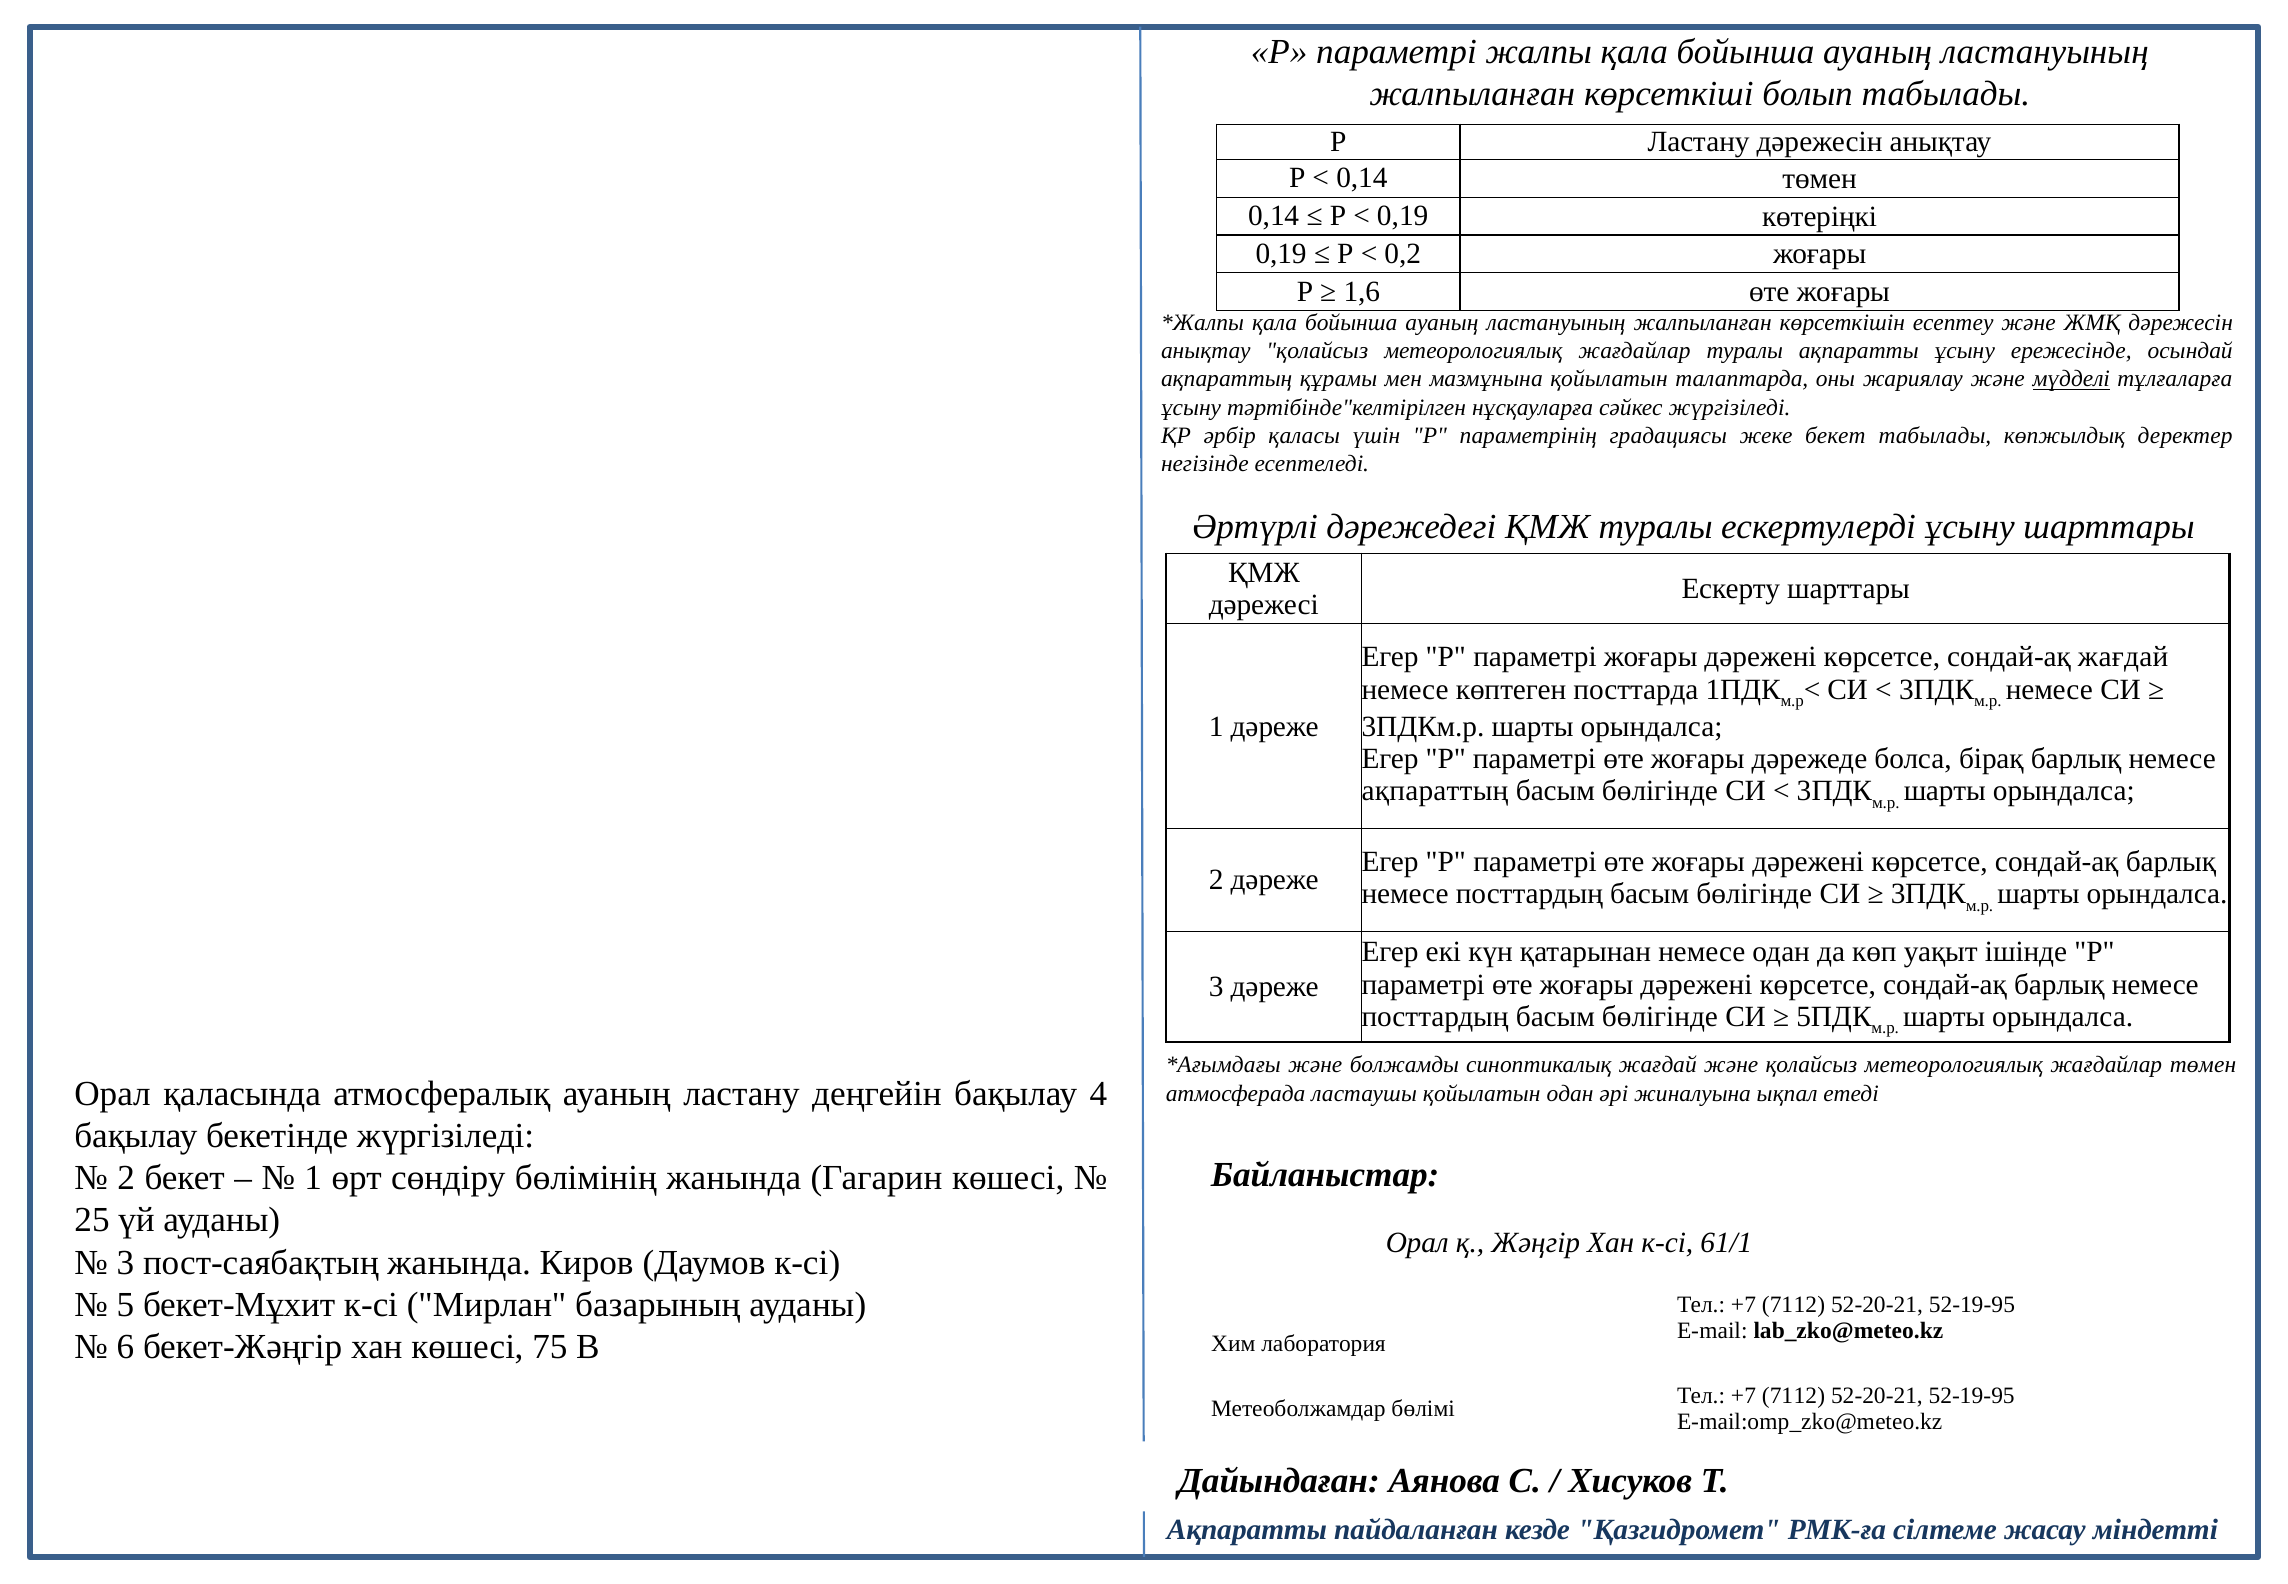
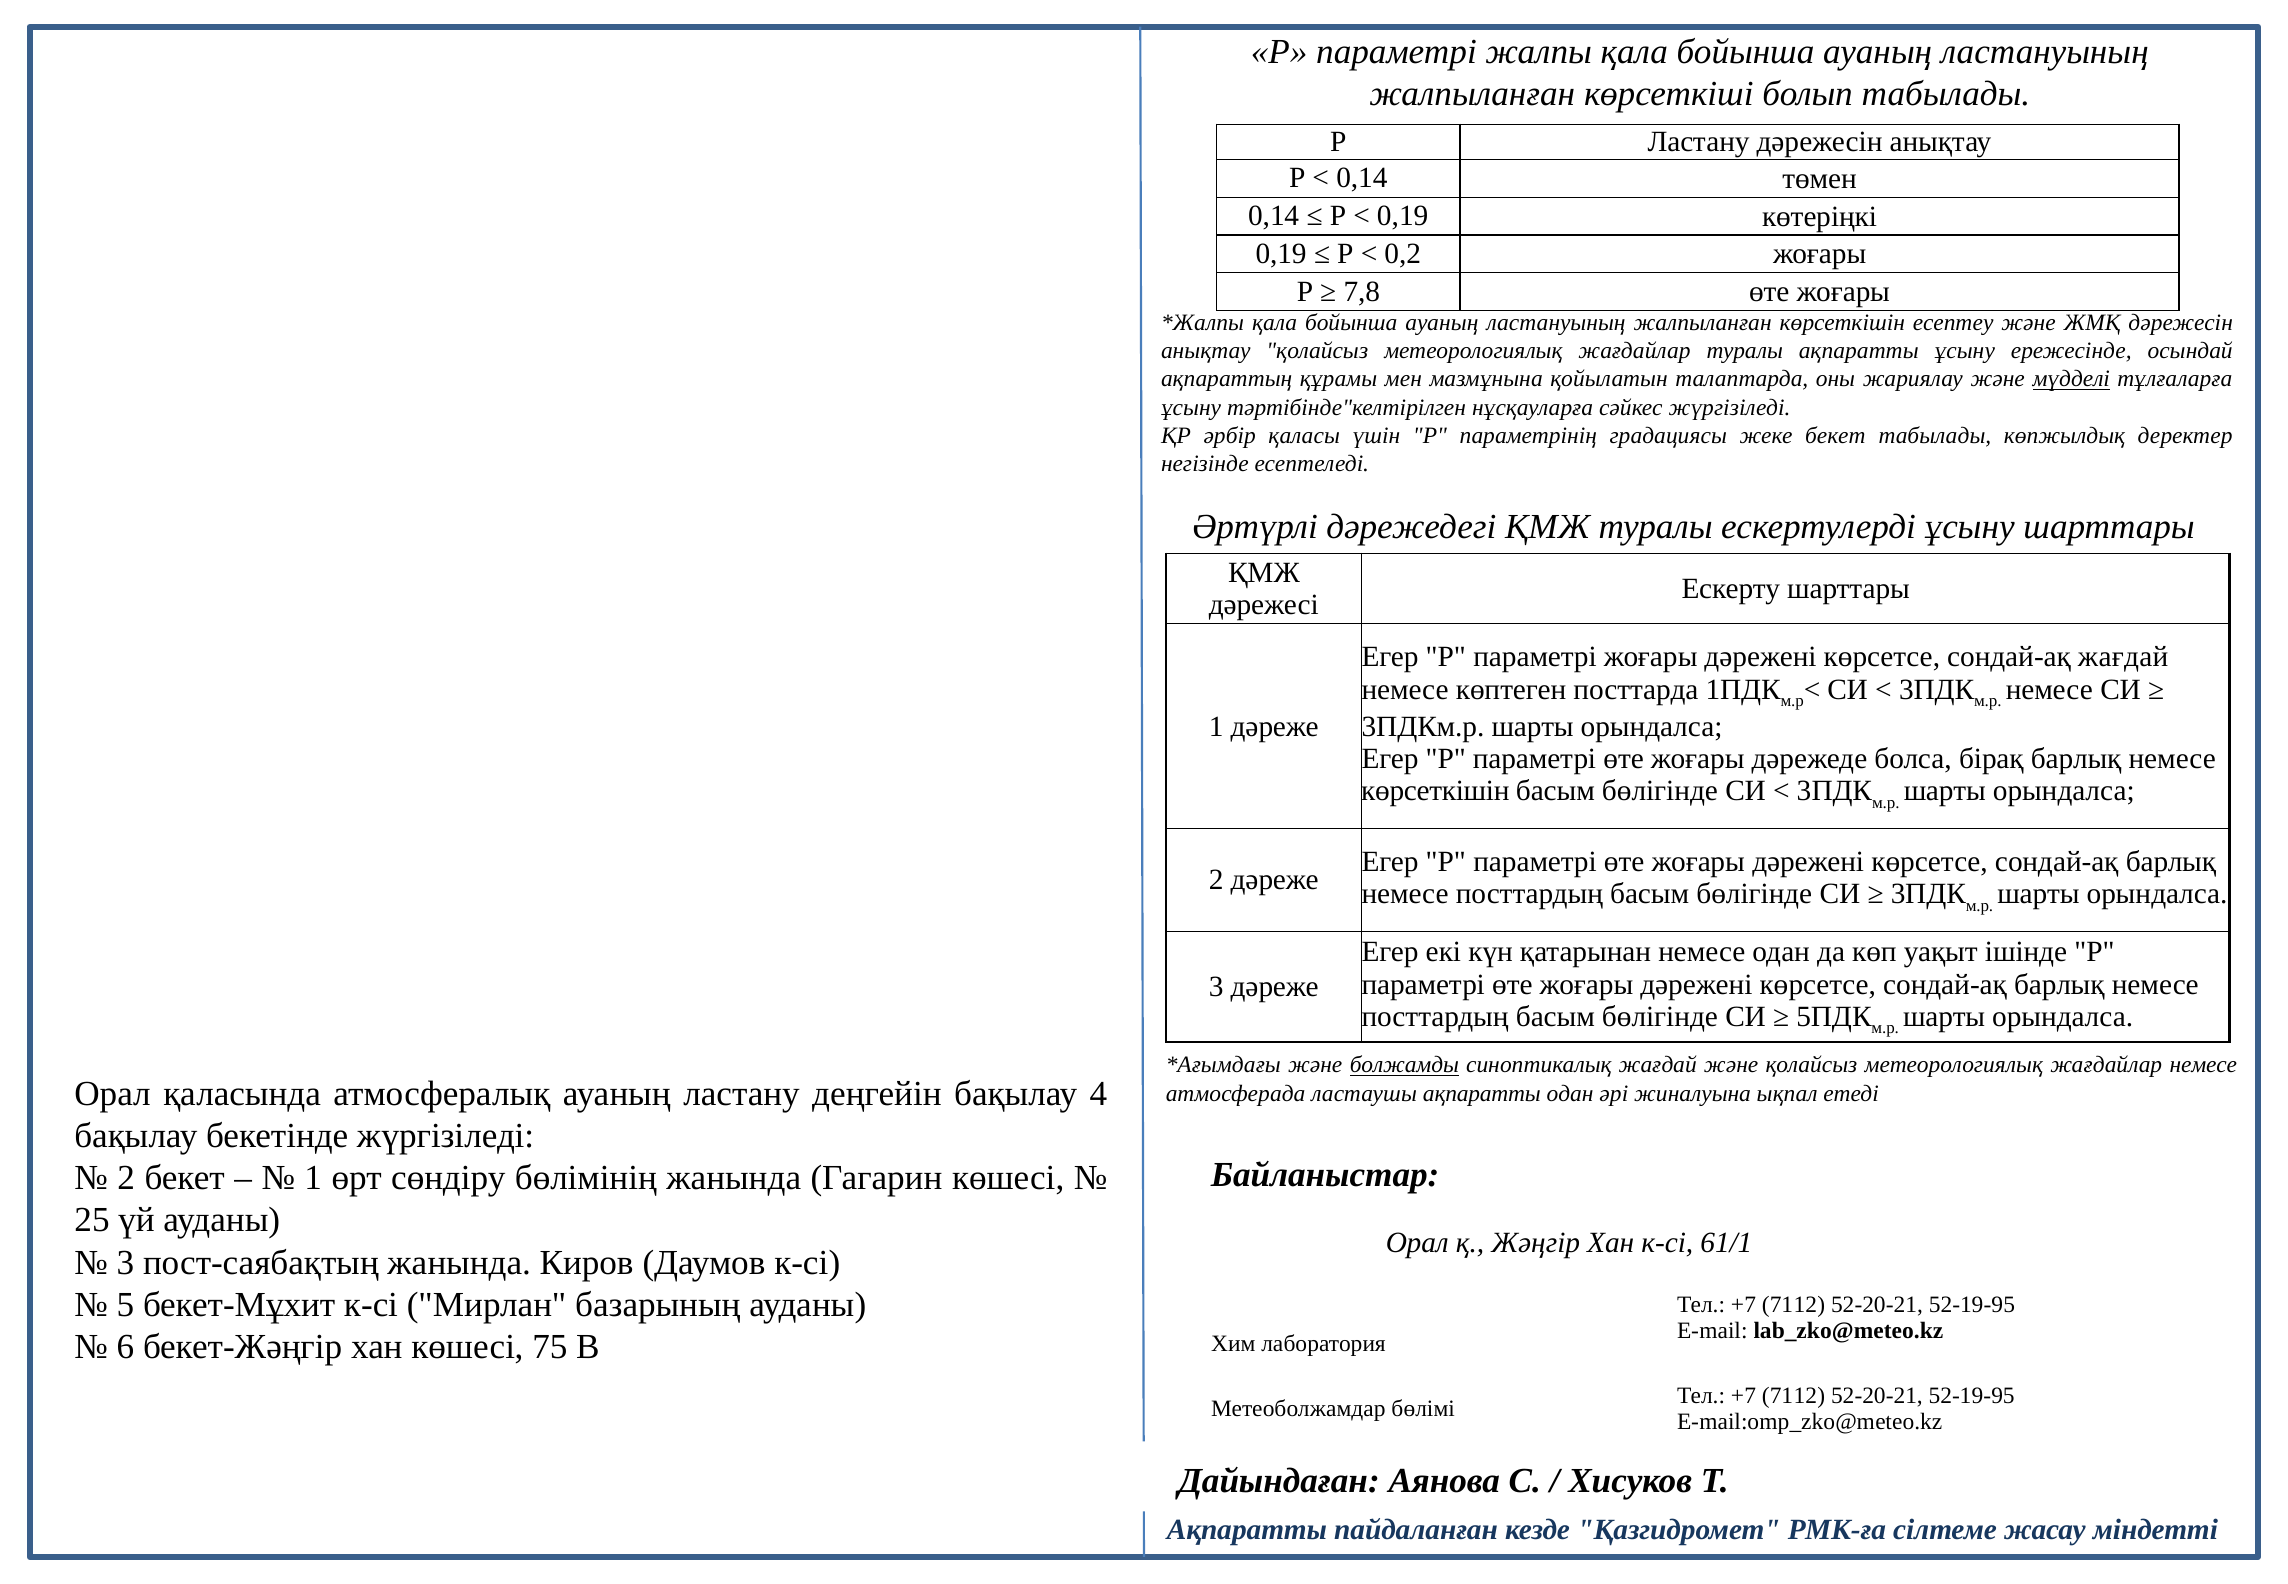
1,6: 1,6 -> 7,8 (1362, 291)
ақпараттың: ақпараттың -> көрсеткішін (1435, 791)
болжамды underline: none -> present (1404, 1065)
жағдайлар төмен: төмен -> немесе (2203, 1065)
ластаушы қойылатын: қойылатын -> ақпаратты (1482, 1093)
